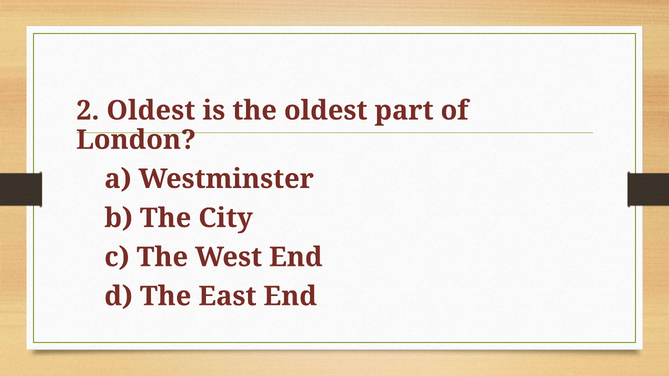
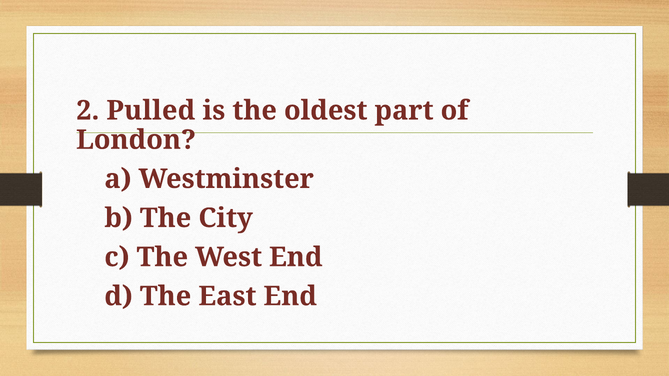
2 Oldest: Oldest -> Pulled (151, 111)
